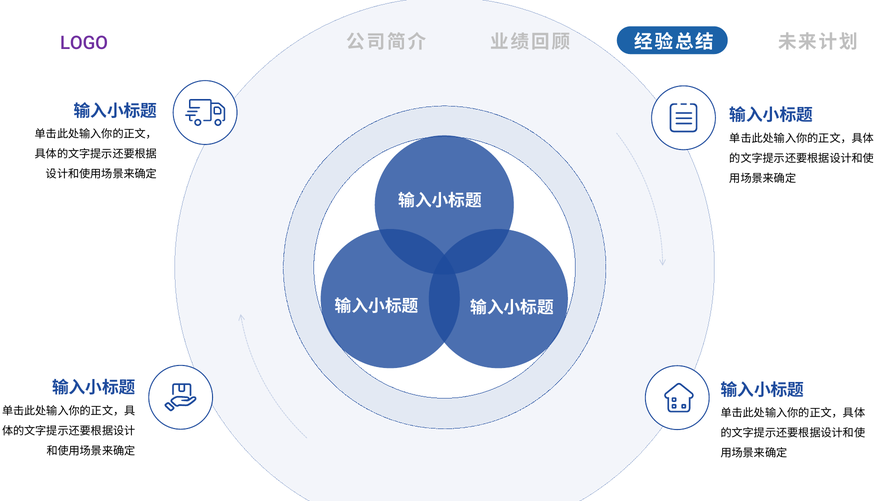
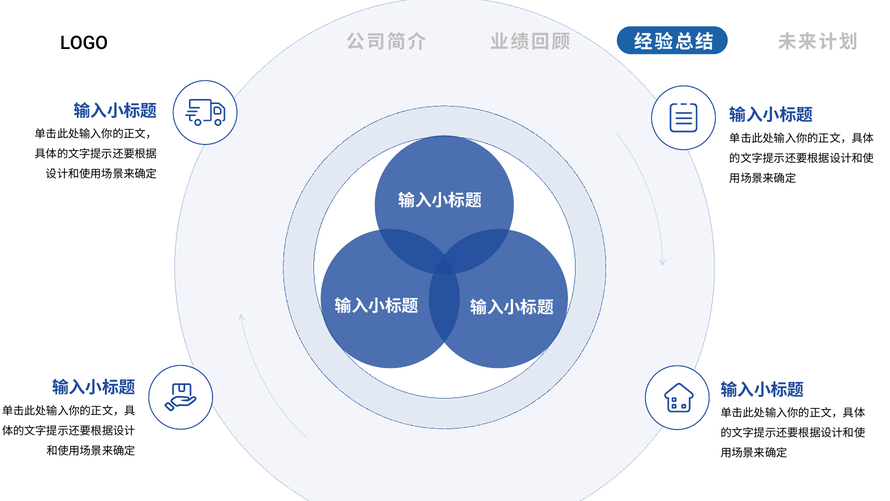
LOGO colour: purple -> black (84, 43)
